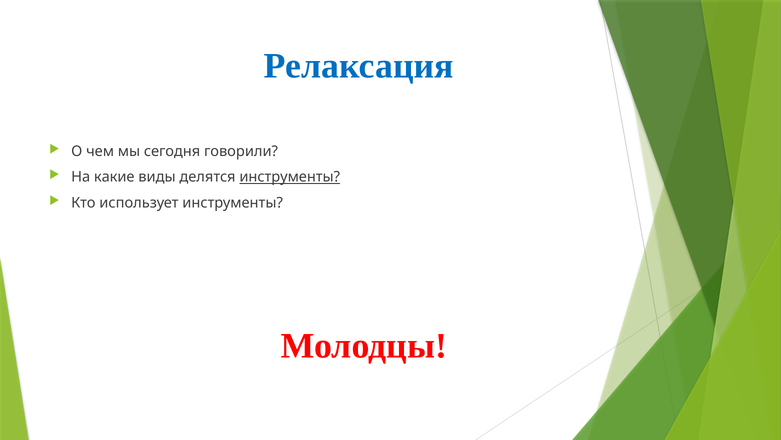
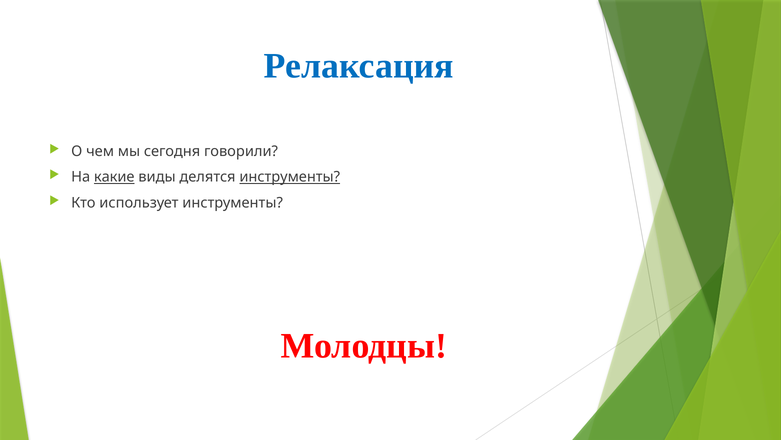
какие underline: none -> present (114, 177)
